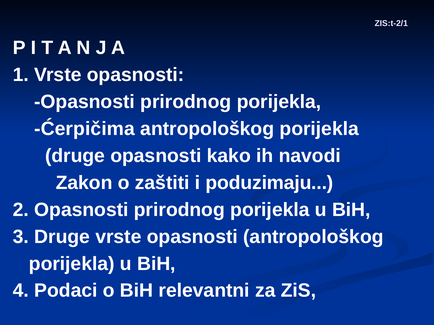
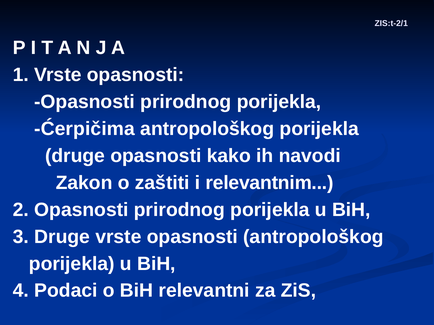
poduzimaju: poduzimaju -> relevantnim (270, 183)
